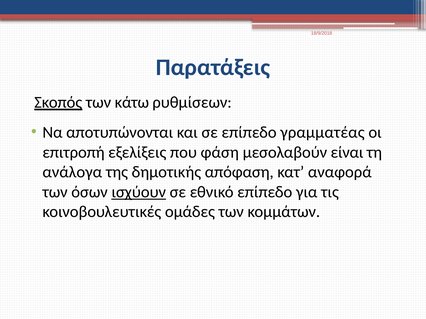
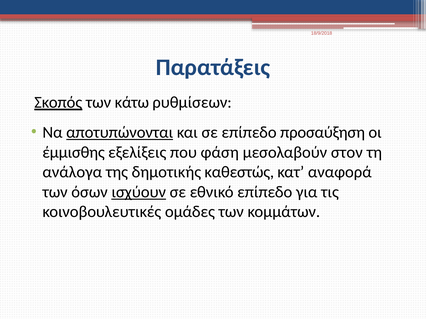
αποτυπώνονται underline: none -> present (120, 133)
γραμματέας: γραμματέας -> προσαύξηση (323, 133)
επιτροπή: επιτροπή -> έμμισθης (74, 153)
είναι: είναι -> στον (347, 153)
απόφαση: απόφαση -> καθεστώς (239, 172)
